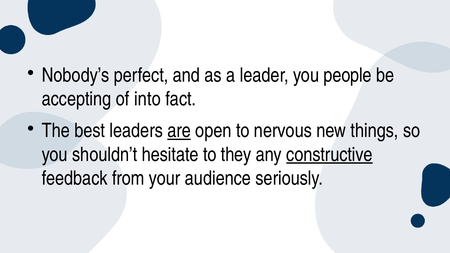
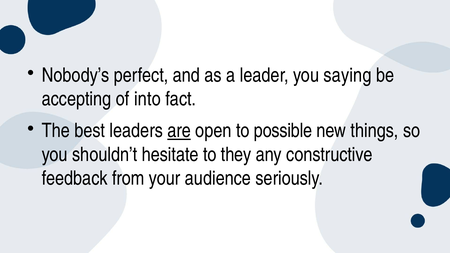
people: people -> saying (348, 75)
nervous: nervous -> possible (283, 131)
constructive underline: present -> none (329, 155)
